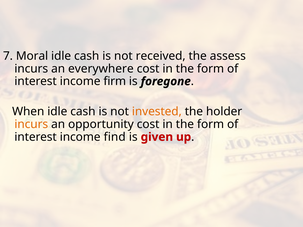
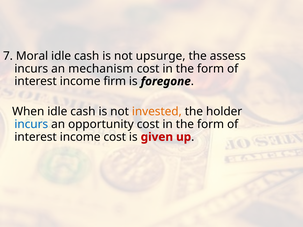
received: received -> upsurge (161, 56)
everywhere: everywhere -> mechanism (101, 69)
incurs colour: orange -> blue (31, 124)
income find: find -> cost (115, 137)
